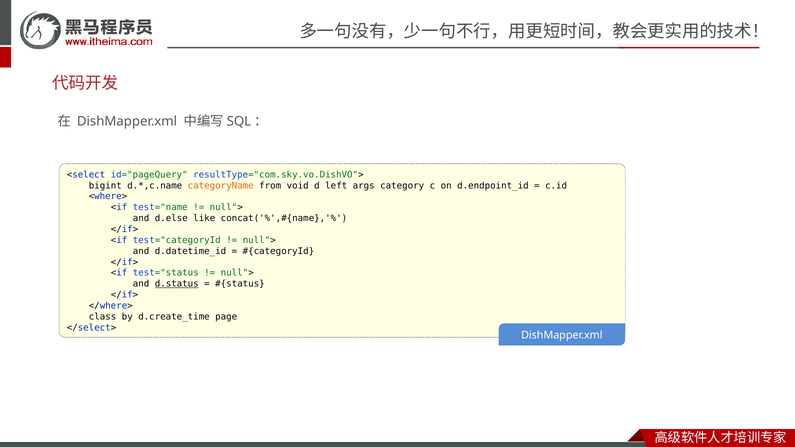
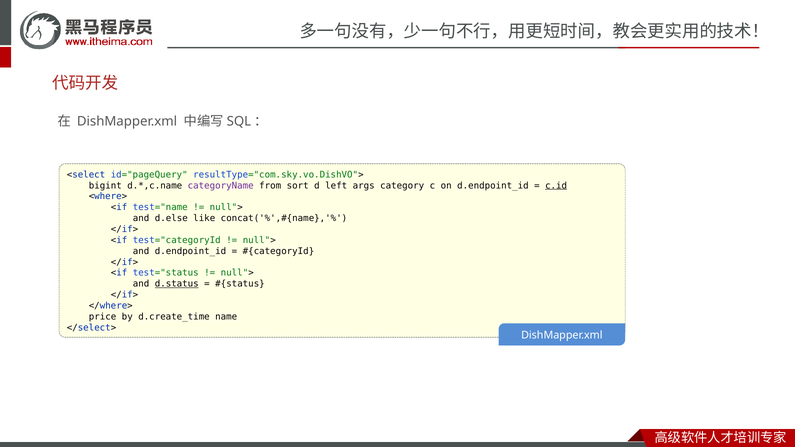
categoryName colour: orange -> purple (221, 186)
void: void -> sort (298, 186)
c.id underline: none -> present (556, 186)
and d.datetime_id: d.datetime_id -> d.endpoint_id (190, 251)
class: class -> price (103, 317)
page: page -> name (226, 317)
